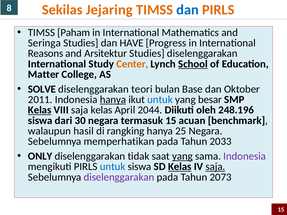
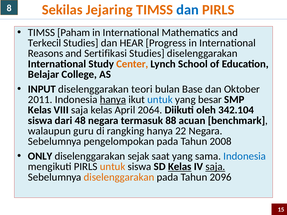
Seringa: Seringa -> Terkecil (44, 43)
HAVE: HAVE -> HEAR (132, 43)
Arsitektur: Arsitektur -> Sertifikasi (106, 53)
School underline: present -> none (193, 64)
Matter: Matter -> Belajar (44, 74)
SOLVE: SOLVE -> INPUT (42, 89)
Kelas underline: present -> none (40, 110)
2044: 2044 -> 2064 (150, 110)
248.196: 248.196 -> 342.104 (236, 110)
30: 30 -> 48 (80, 121)
termasuk 15: 15 -> 88 (171, 121)
hasil: hasil -> guru (84, 131)
25: 25 -> 22 (181, 131)
memperhatikan: memperhatikan -> pengelompokan (119, 142)
2033: 2033 -> 2008 (221, 142)
tidak: tidak -> sejak (138, 156)
yang underline: present -> none (182, 156)
Indonesia colour: purple -> blue (245, 156)
untuk colour: blue -> orange (113, 167)
diselenggarakan colour: purple -> orange (119, 177)
2073: 2073 -> 2096 (221, 177)
